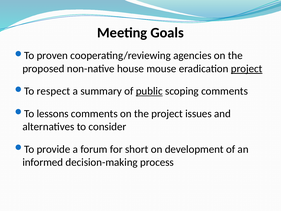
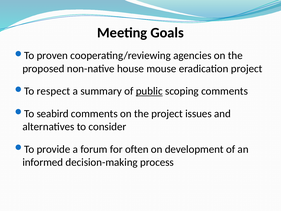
project underline: present -> none (247, 69)
lessons: lessons -> seabird (53, 114)
short: short -> often (137, 149)
